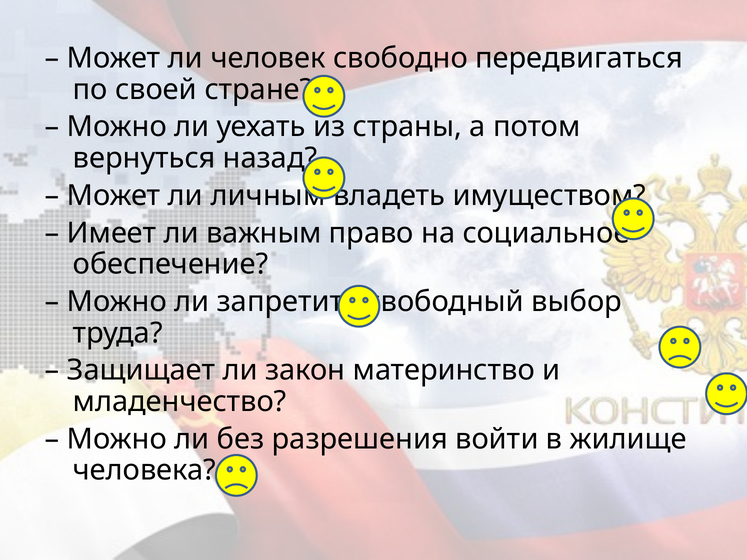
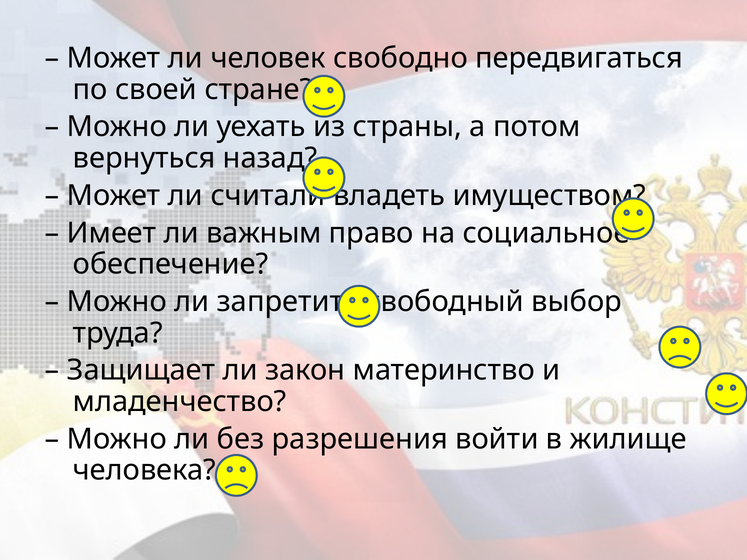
личным: личным -> считали (268, 196)
